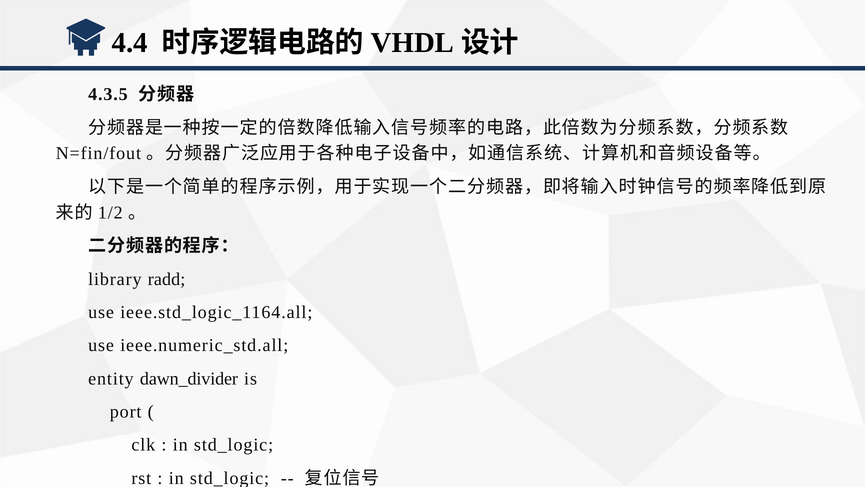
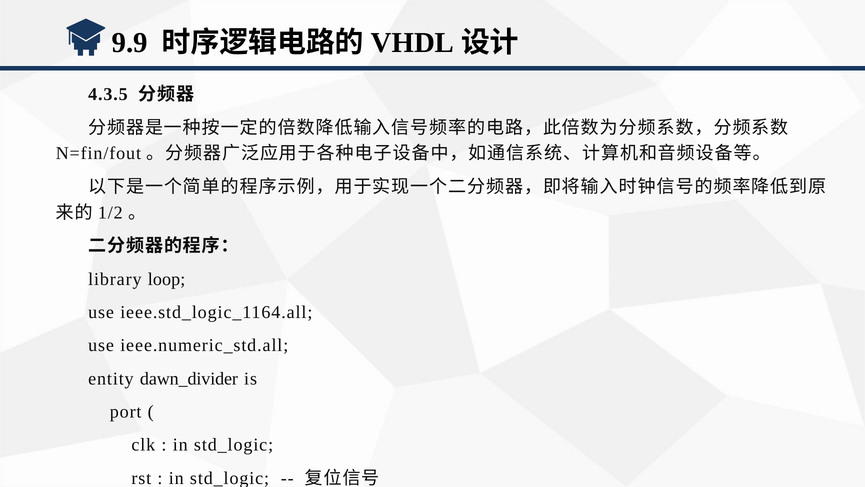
4.4: 4.4 -> 9.9 (130, 43)
radd: radd -> loop (167, 279)
